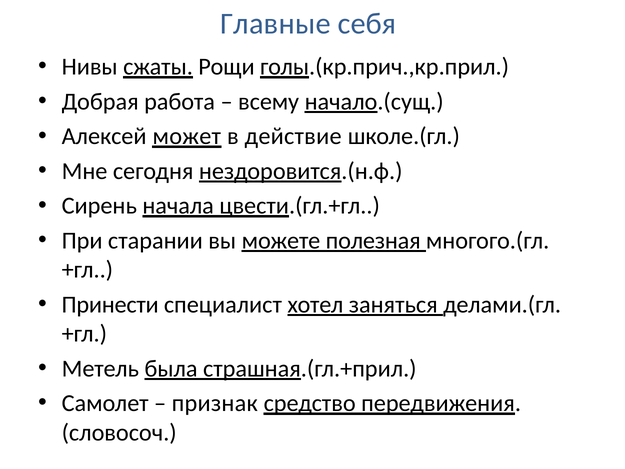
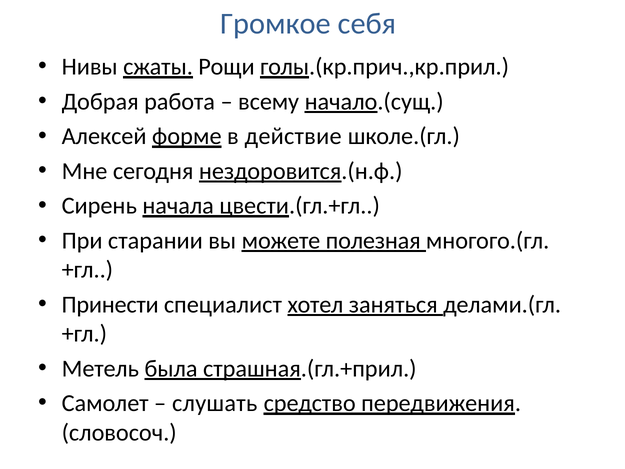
Главные: Главные -> Громкое (275, 23)
может: может -> форме (187, 136)
признак: признак -> слушать (215, 403)
